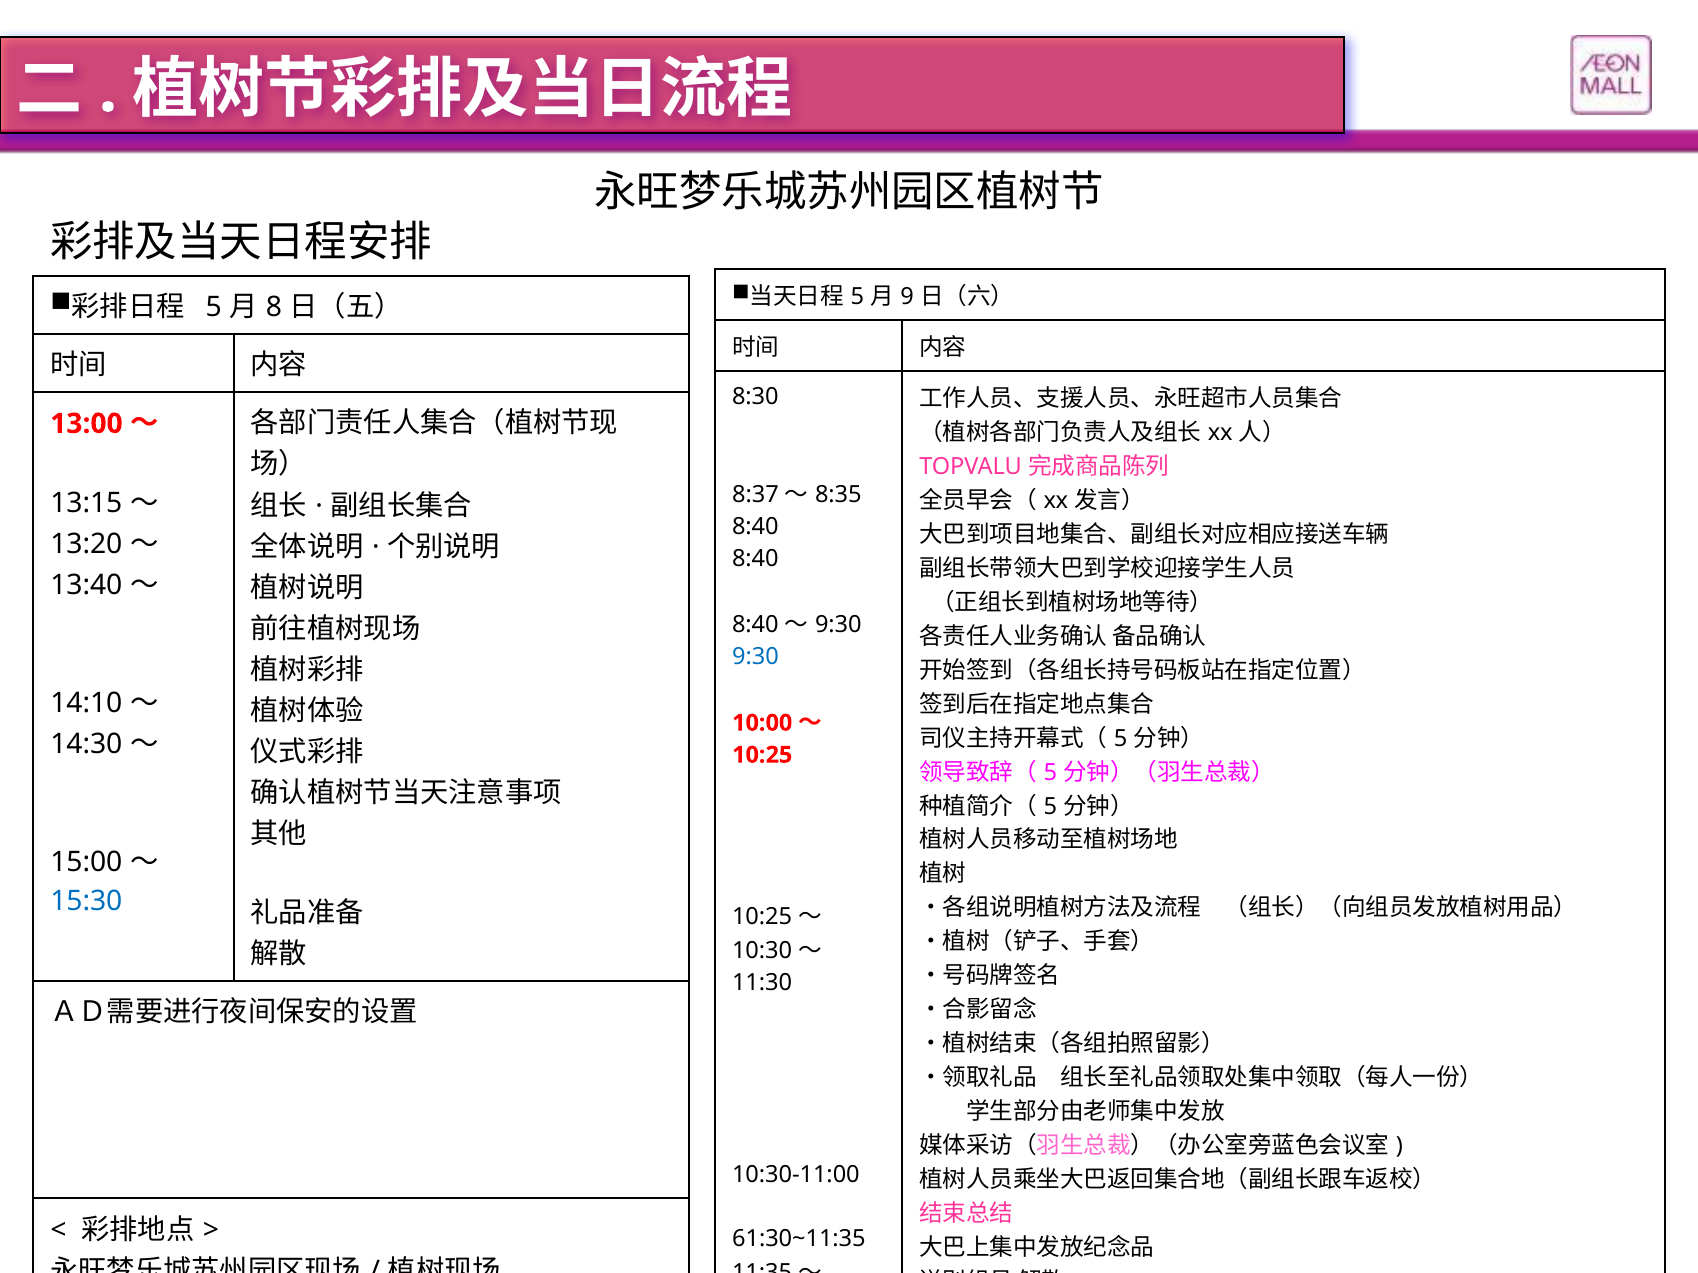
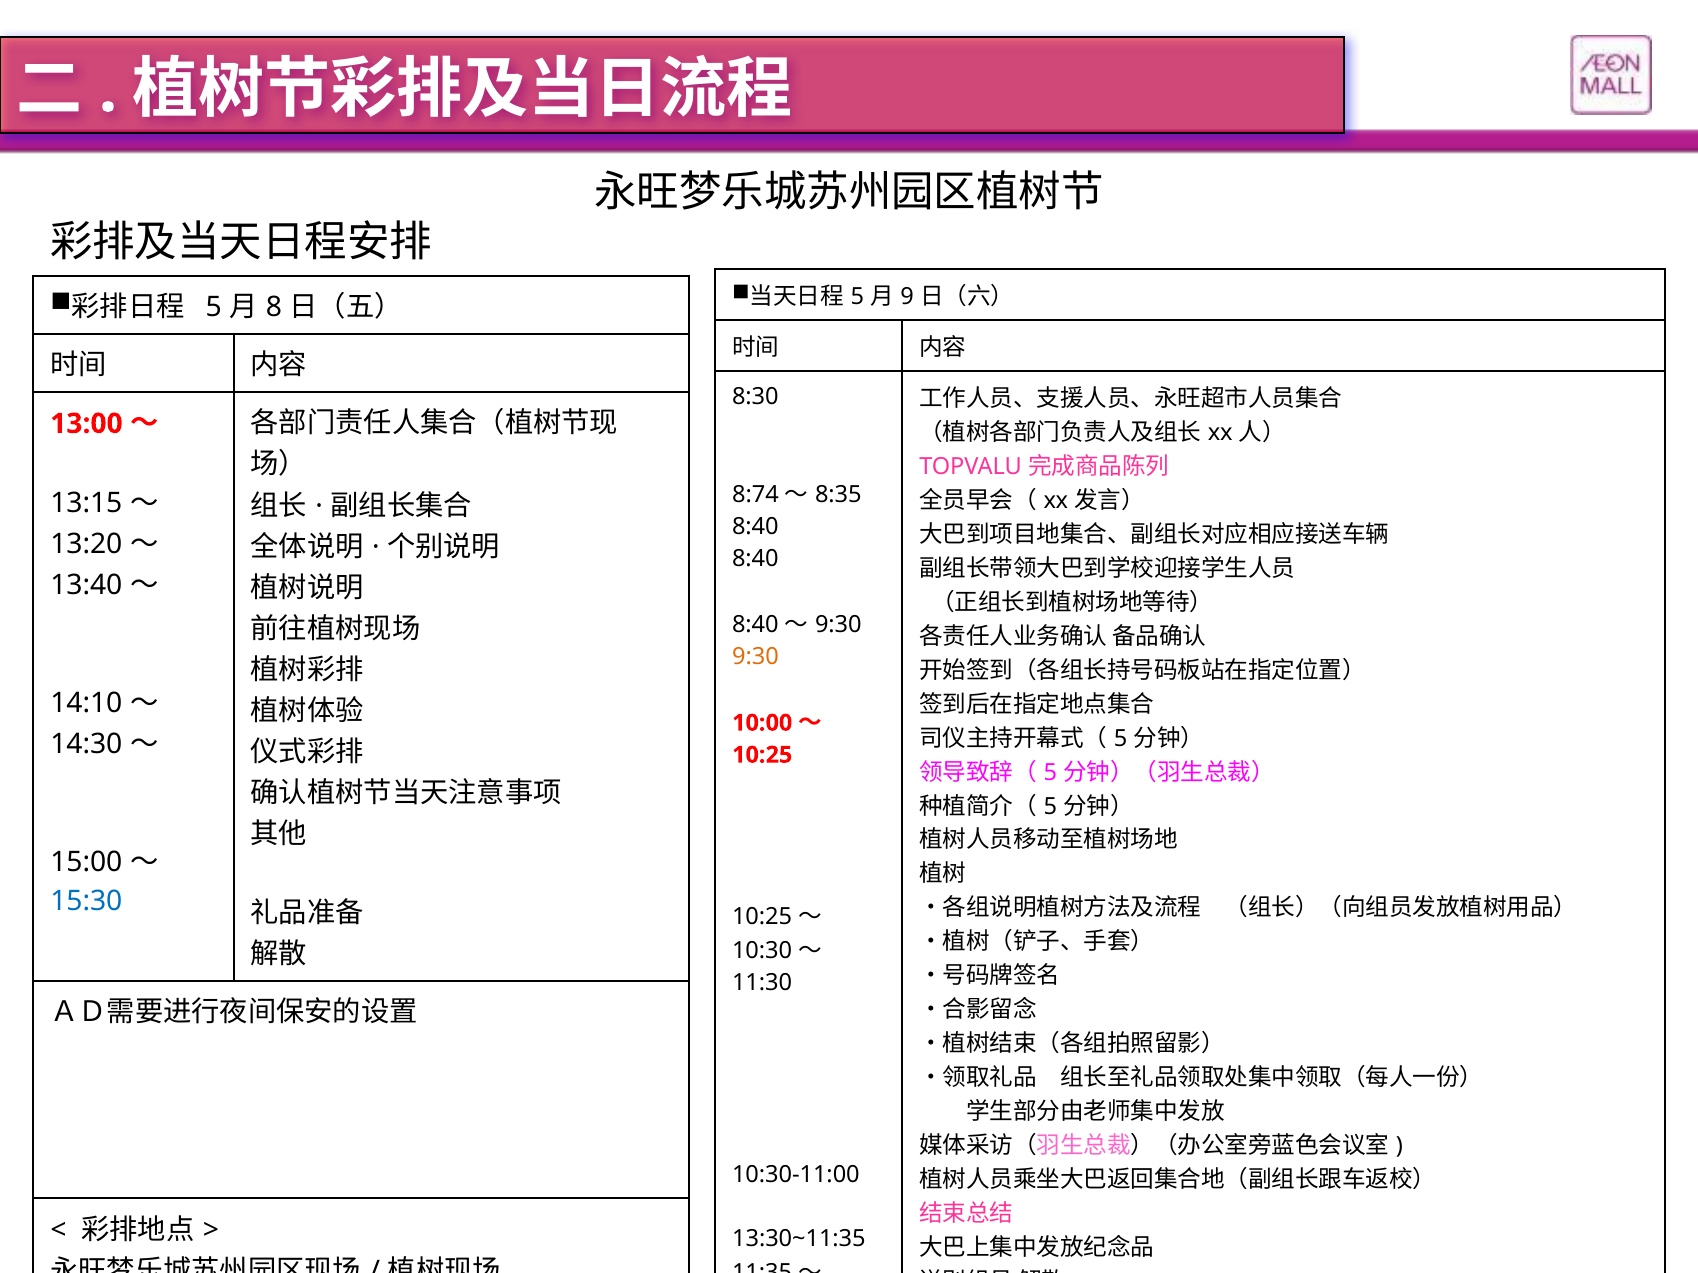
8:37: 8:37 -> 8:74 (755, 495)
9:30 colour: blue -> orange (755, 657)
61:30~11:35: 61:30~11:35 -> 13:30~11:35 (799, 1239)
